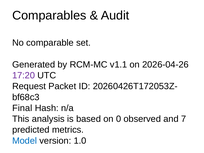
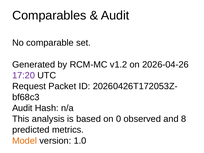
v1.1: v1.1 -> v1.2 (119, 65)
Final: Final -> Audit (22, 108)
7: 7 -> 8 (184, 119)
Model colour: blue -> orange (25, 141)
